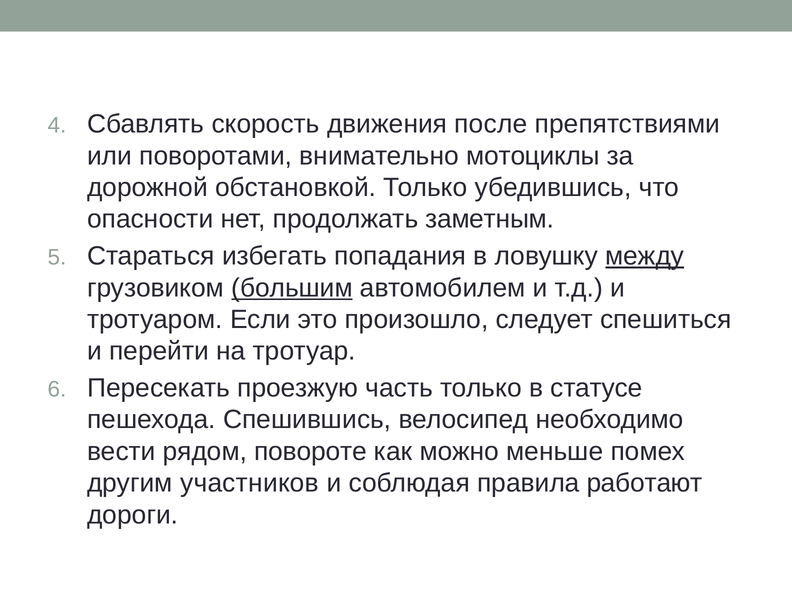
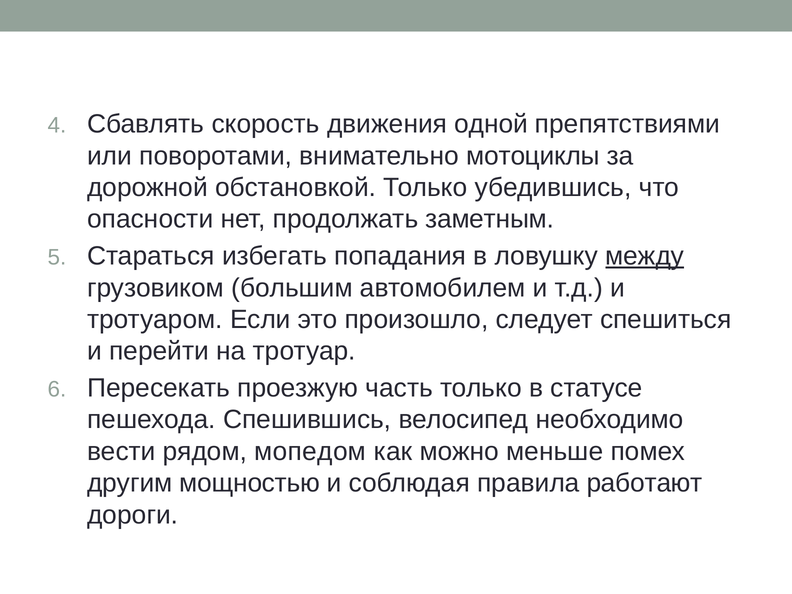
после: после -> одной (491, 124)
большим underline: present -> none (292, 288)
повороте: повороте -> мопедом (310, 451)
участников: участников -> мощностью (250, 483)
